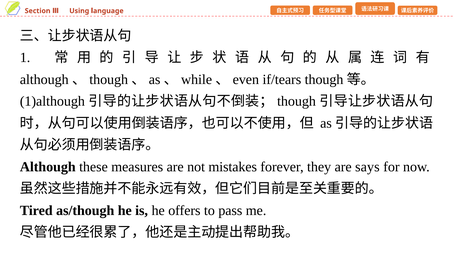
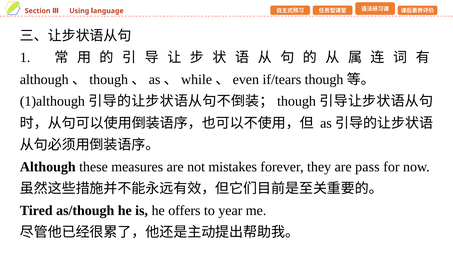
says: says -> pass (367, 167)
pass: pass -> year (230, 210)
